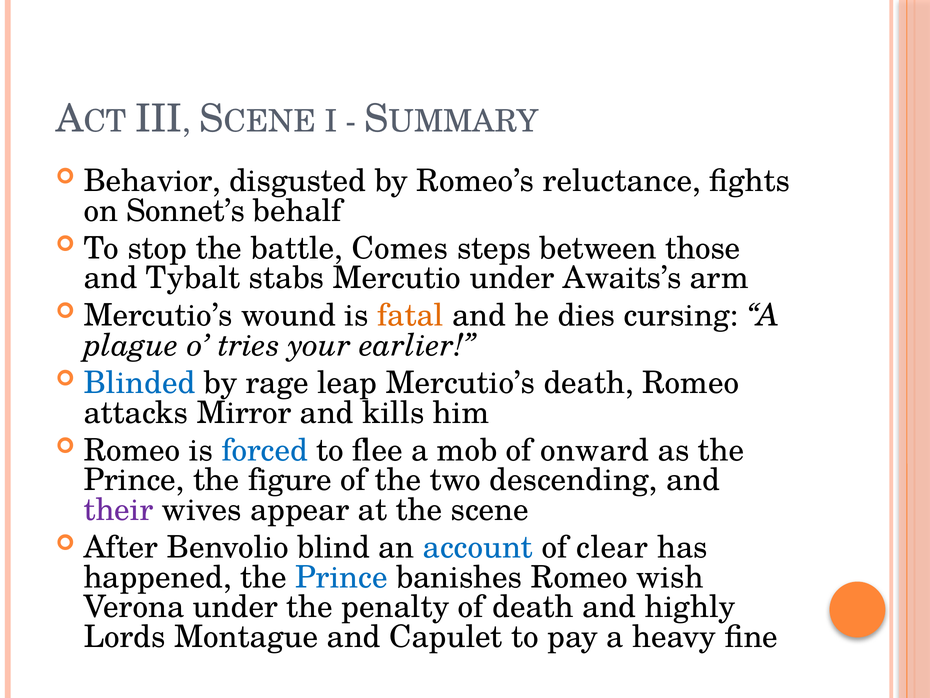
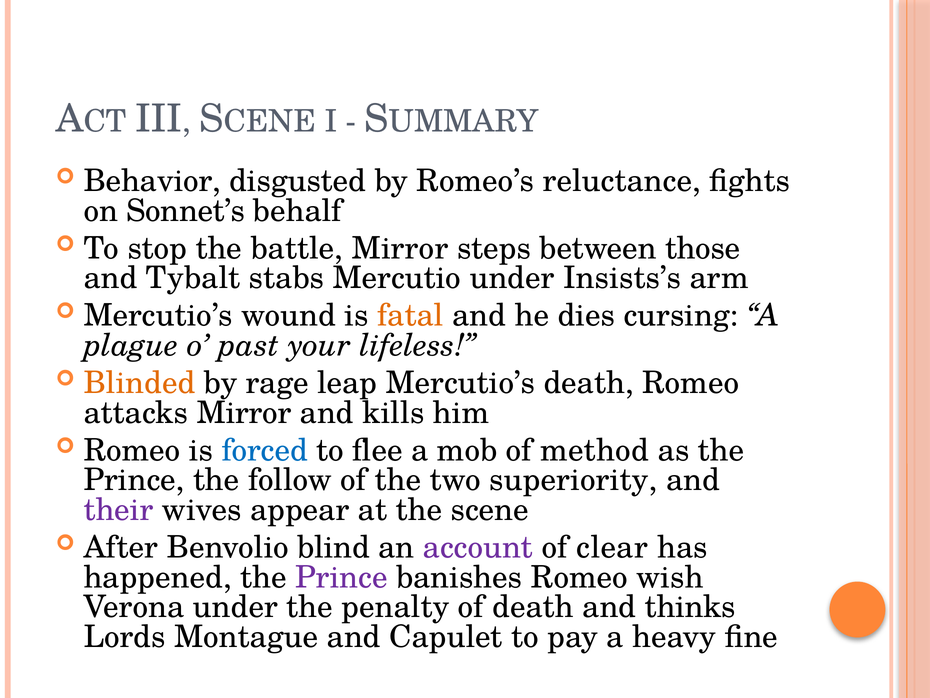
battle Comes: Comes -> Mirror (400, 248)
Awaits’s: Awaits’s -> Insists’s (622, 278)
tries: tries -> past (249, 345)
earlier: earlier -> lifeless (418, 345)
Blinded colour: blue -> orange (139, 383)
onward: onward -> method (595, 450)
figure: figure -> follow (290, 480)
descending: descending -> superiority (573, 480)
account colour: blue -> purple (478, 547)
Prince colour: blue -> purple (341, 577)
highly: highly -> thinks (690, 607)
